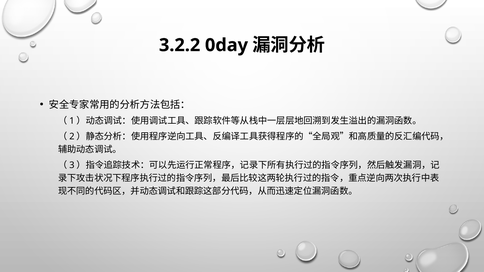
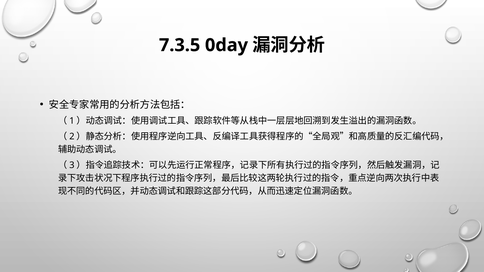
3.2.2: 3.2.2 -> 7.3.5 (180, 45)
